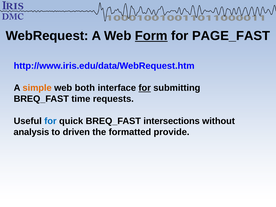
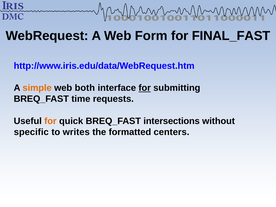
Form underline: present -> none (151, 36)
PAGE_FAST: PAGE_FAST -> FINAL_FAST (231, 36)
for colour: blue -> orange (50, 121)
analysis: analysis -> specific (31, 132)
driven: driven -> writes (76, 132)
provide: provide -> centers (172, 132)
